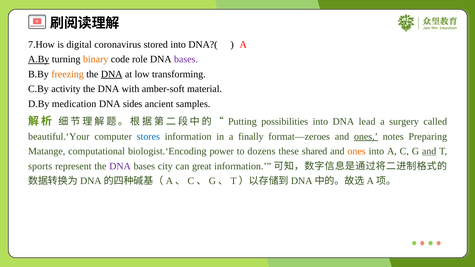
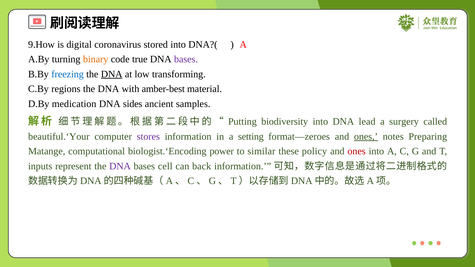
7.How: 7.How -> 9.How (41, 44)
A.By underline: present -> none (39, 59)
role: role -> true (140, 59)
freezing colour: orange -> blue (68, 74)
activity: activity -> regions (66, 89)
amber-soft: amber-soft -> amber-best (163, 89)
possibilities: possibilities -> biodiversity (285, 122)
stores colour: blue -> purple (148, 137)
finally: finally -> setting (251, 137)
dozens: dozens -> similar (261, 151)
shared: shared -> policy (315, 151)
ones colour: orange -> red (357, 151)
and underline: present -> none (429, 151)
sports: sports -> inputs (40, 166)
city: city -> cell (165, 166)
great: great -> back (202, 166)
